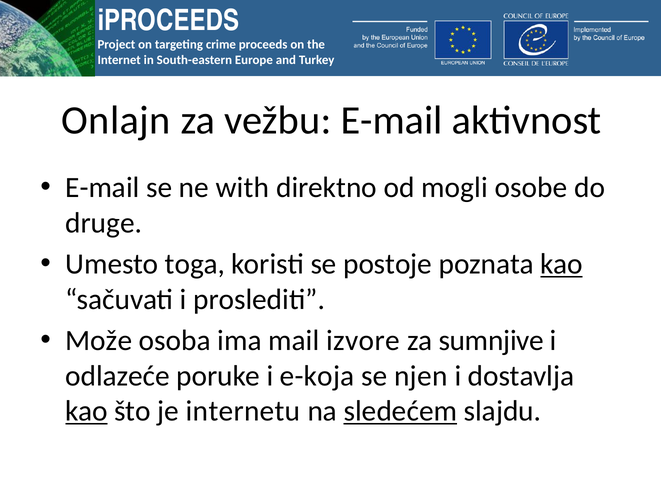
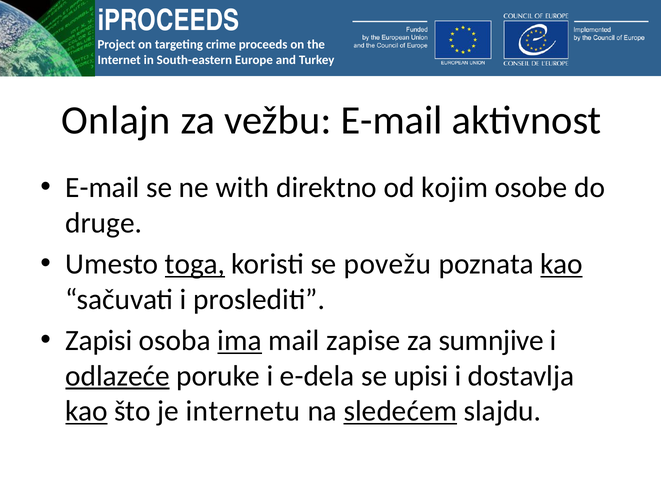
mogli: mogli -> kojim (455, 188)
toga underline: none -> present (195, 264)
postoje: postoje -> povežu (387, 264)
Može: Može -> Zapisi (99, 340)
ima underline: none -> present (240, 340)
izvore: izvore -> zapise (363, 340)
odlazeće underline: none -> present (117, 376)
e-koja: e-koja -> e-dela (317, 376)
njen: njen -> upisi (421, 376)
